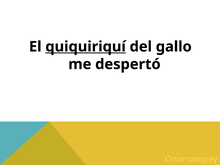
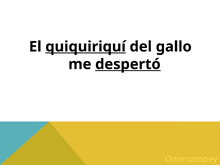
despertó underline: none -> present (128, 64)
